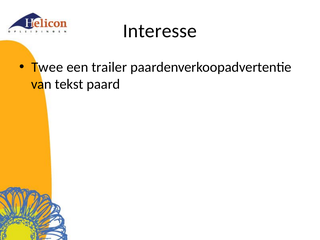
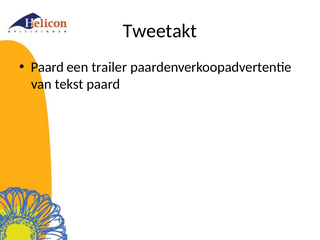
Interesse: Interesse -> Tweetakt (160, 31)
Twee: Twee -> Paard (47, 67)
